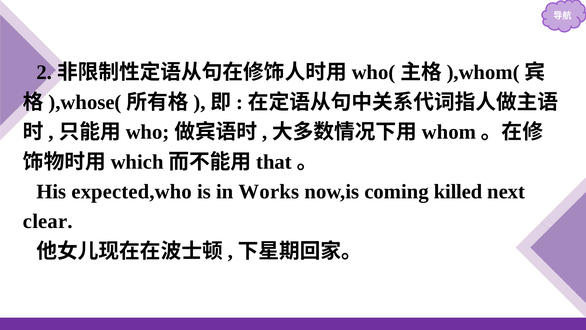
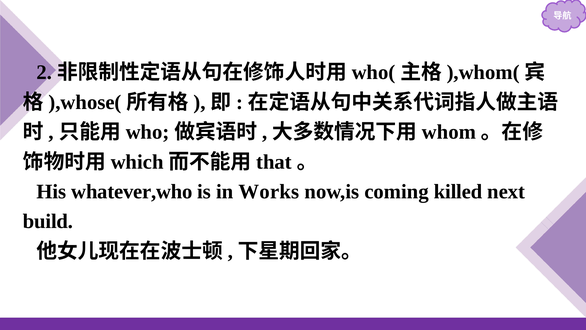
expected,who: expected,who -> whatever,who (132, 191)
clear: clear -> build (48, 221)
